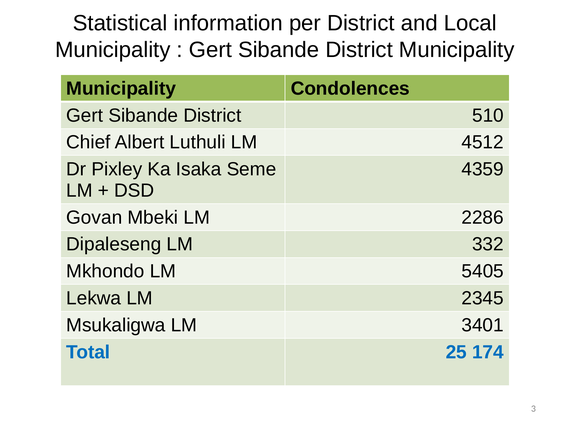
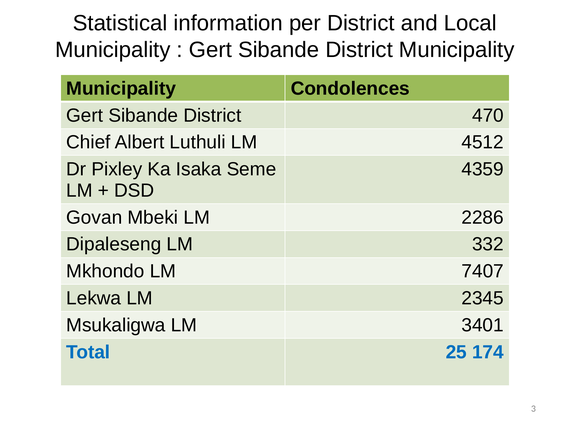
510: 510 -> 470 (488, 115)
5405: 5405 -> 7407 (483, 271)
